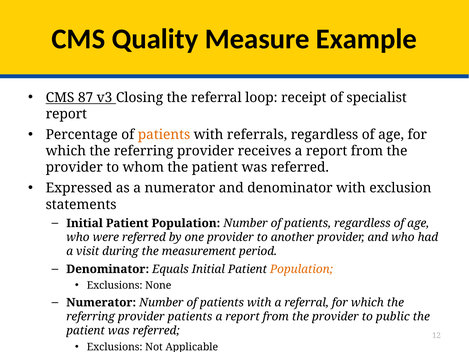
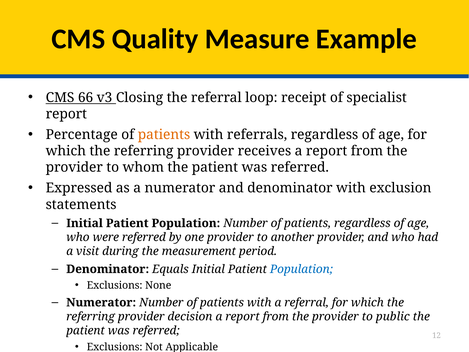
87: 87 -> 66 (86, 98)
Population colour: orange -> blue (302, 269)
provider patients: patients -> decision (190, 316)
